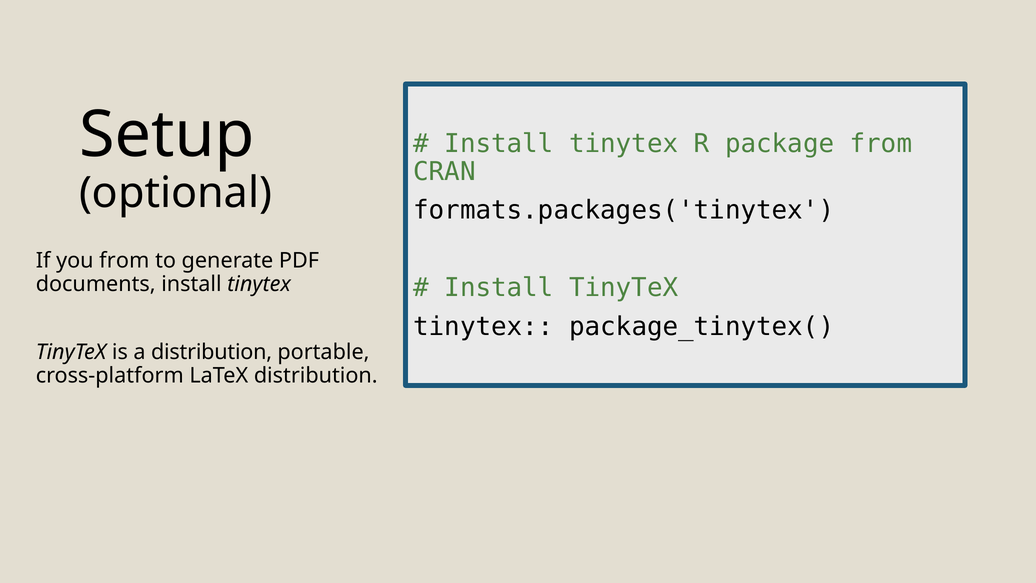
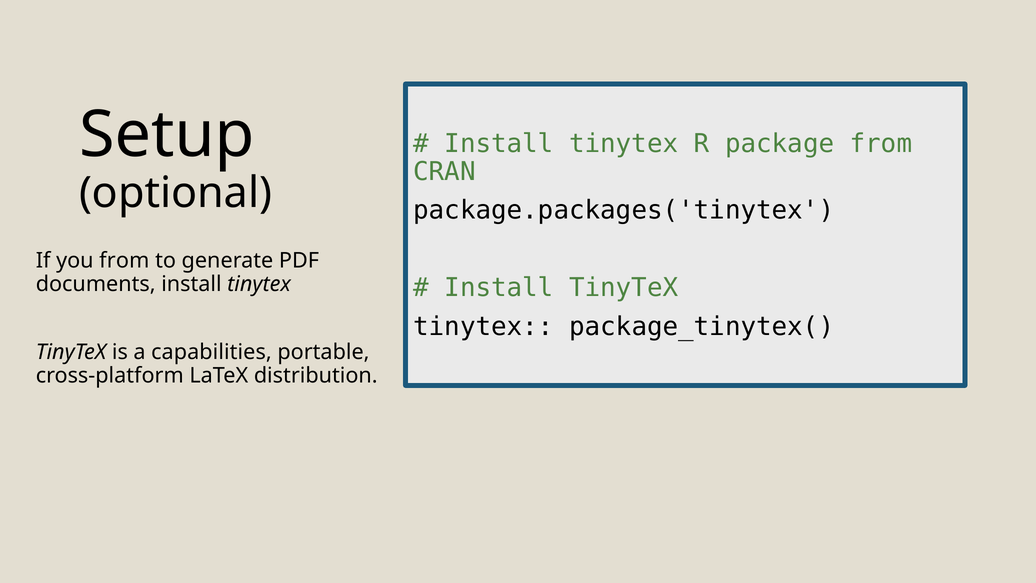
formats.packages('tinytex: formats.packages('tinytex -> package.packages('tinytex (624, 210)
a distribution: distribution -> capabilities (211, 352)
